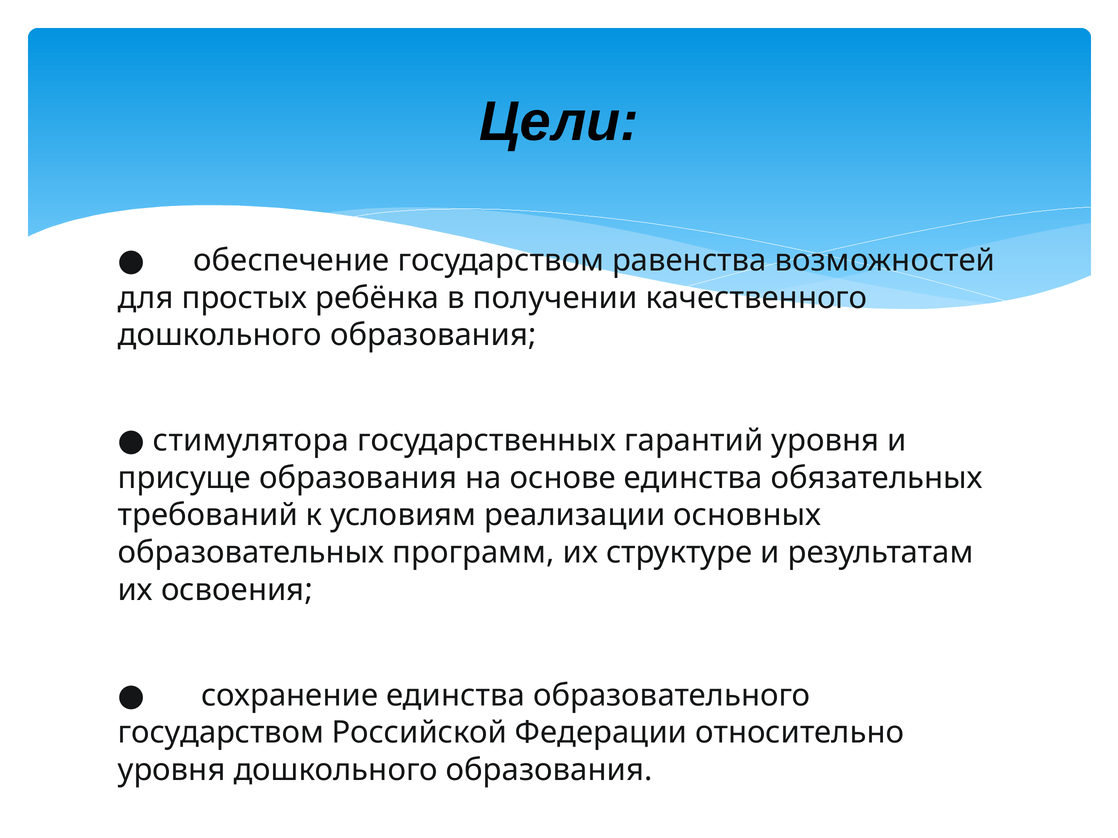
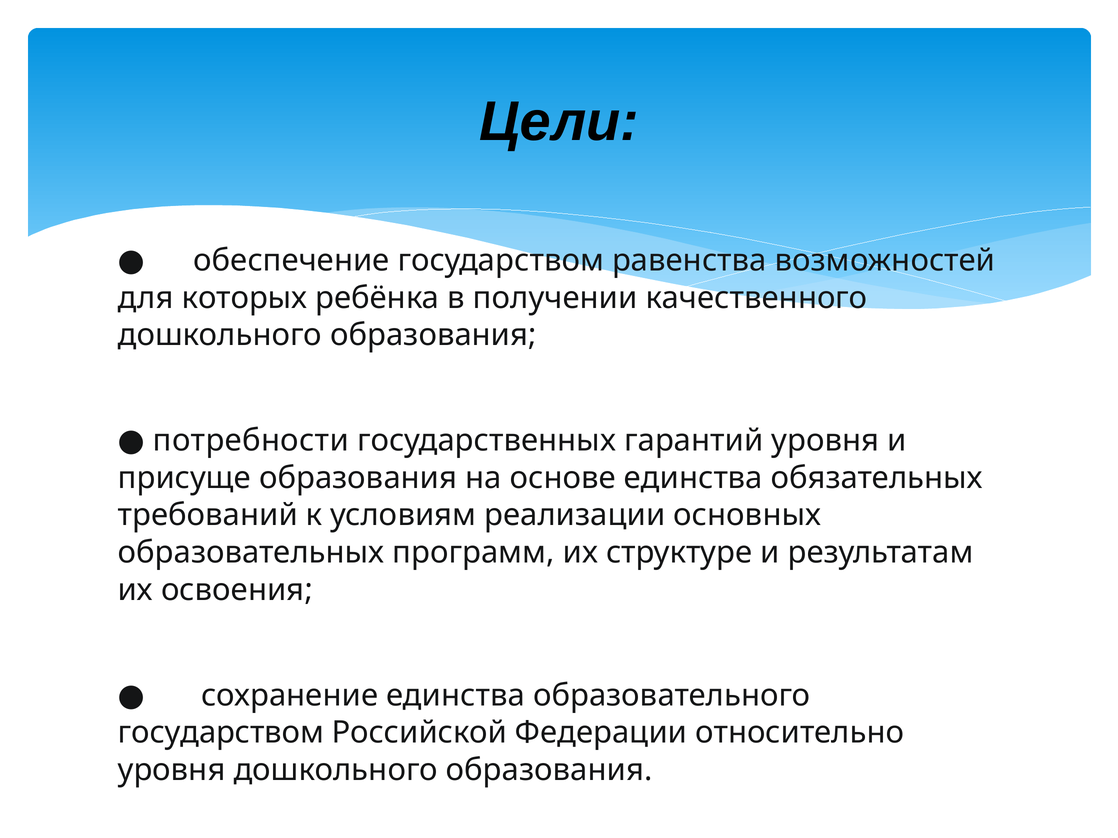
простых: простых -> которых (244, 298)
стимулятора: стимулятора -> потребности (251, 441)
